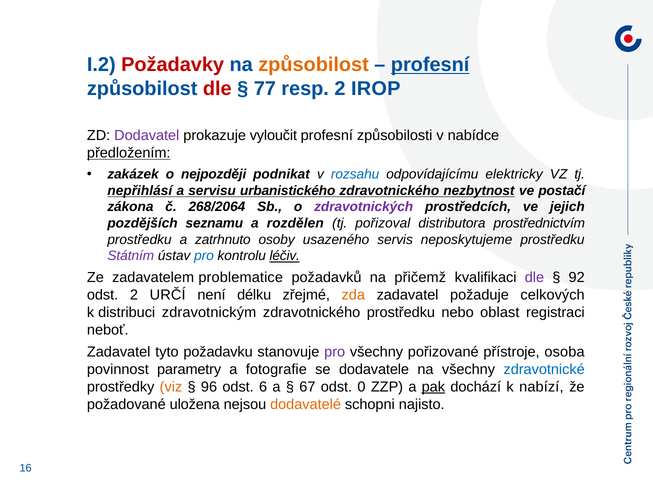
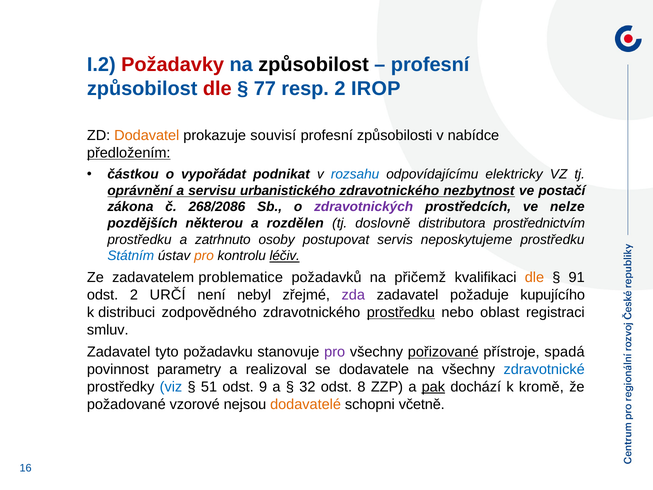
způsobilost colour: orange -> black (314, 65)
profesní underline: present -> none (430, 65)
Dodavatel colour: purple -> orange (147, 135)
vyloučit: vyloučit -> souvisí (273, 135)
zakázek: zakázek -> částkou (133, 174)
nejpozději: nejpozději -> vypořádat (214, 174)
nepřihlásí: nepřihlásí -> oprávnění (140, 191)
268/2064: 268/2064 -> 268/2086 (217, 207)
jejich: jejich -> nelze (567, 207)
seznamu: seznamu -> některou (214, 223)
pořizoval: pořizoval -> doslovně (383, 223)
usazeného: usazeného -> postupovat (336, 240)
Státním colour: purple -> blue (131, 256)
pro colour: blue -> orange (204, 256)
dle colour: purple -> orange (534, 278)
92: 92 -> 91 (577, 278)
délku: délku -> nebyl (254, 295)
zda colour: orange -> purple (353, 295)
celkových: celkových -> kupujícího (553, 295)
zdravotnickým: zdravotnickým -> zodpovědného (209, 312)
prostředku underline: none -> present (401, 312)
neboť: neboť -> smluv (108, 330)
pořizované underline: none -> present (443, 352)
osoba: osoba -> spadá (565, 352)
fotografie: fotografie -> realizoval (276, 369)
viz colour: orange -> blue (171, 387)
96: 96 -> 51 (209, 387)
6: 6 -> 9 (263, 387)
67: 67 -> 32 (307, 387)
0: 0 -> 8 (362, 387)
nabízí: nabízí -> kromě (541, 387)
uložena: uložena -> vzorové (195, 404)
najisto: najisto -> včetně (422, 404)
